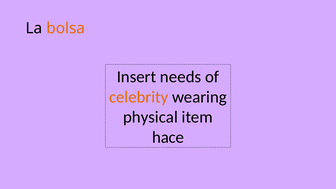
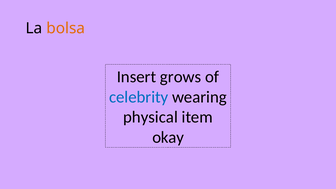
needs: needs -> grows (181, 77)
celebrity colour: orange -> blue (139, 97)
hace: hace -> okay (168, 137)
